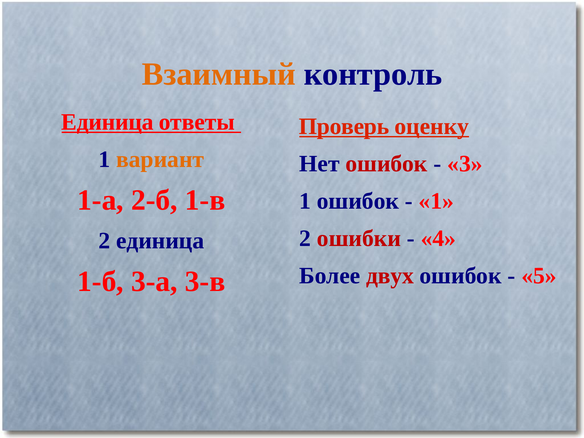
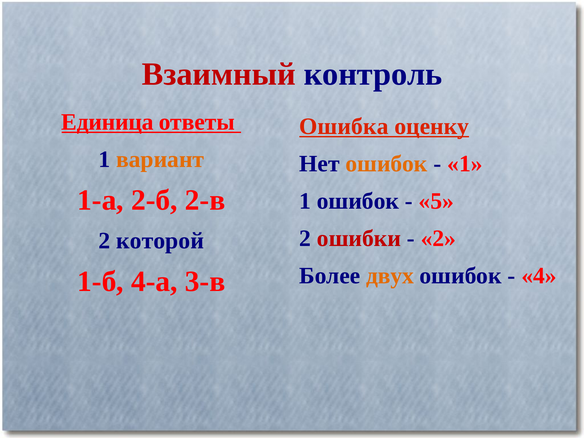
Взаимный colour: orange -> red (219, 74)
Проверь: Проверь -> Ошибка (344, 126)
ошибок colour: red -> orange (386, 164)
3: 3 -> 1 (465, 164)
1-в: 1-в -> 2-в (205, 200)
1: 1 -> 5 (436, 201)
4: 4 -> 2 (438, 238)
2 единица: единица -> которой (160, 241)
двух colour: red -> orange (390, 276)
5: 5 -> 4 (539, 276)
3-а: 3-а -> 4-а (154, 281)
